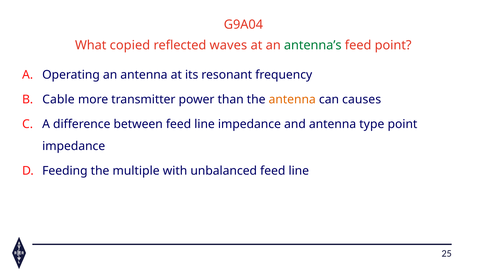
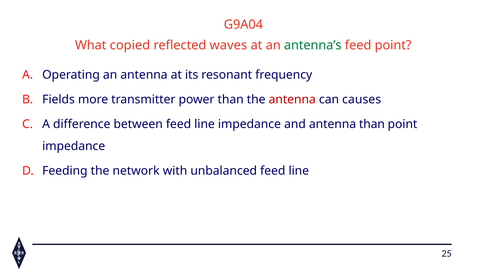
Cable: Cable -> Fields (59, 100)
antenna colour: orange -> red (292, 100)
antenna type: type -> than (372, 124)
multiple: multiple -> network (136, 171)
